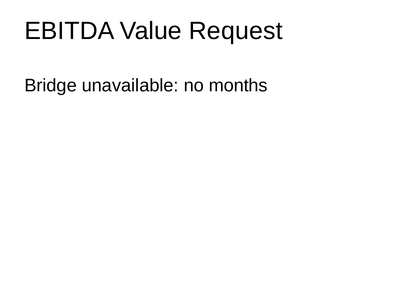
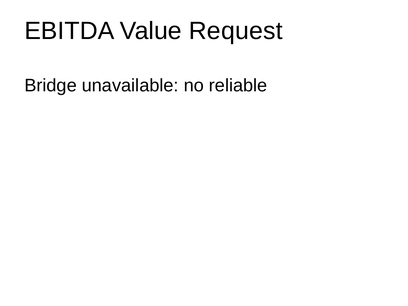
months: months -> reliable (238, 86)
